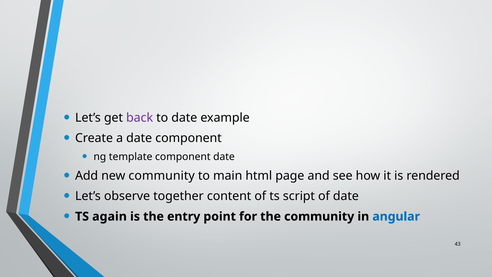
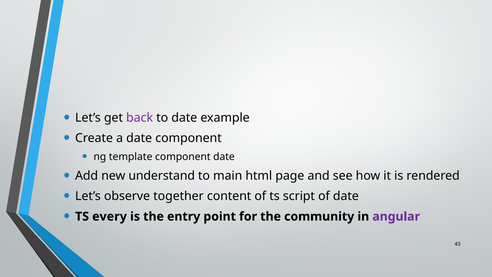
new community: community -> understand (162, 176)
again: again -> every (109, 216)
angular colour: blue -> purple (396, 216)
